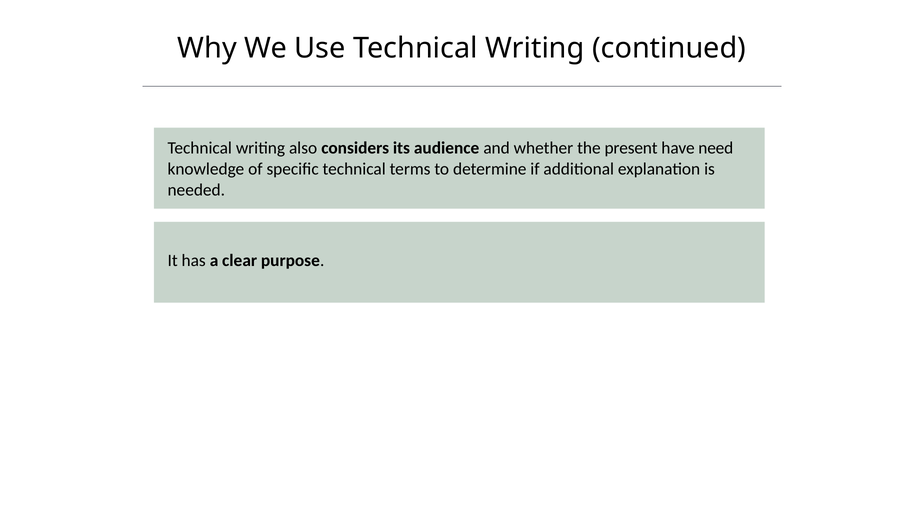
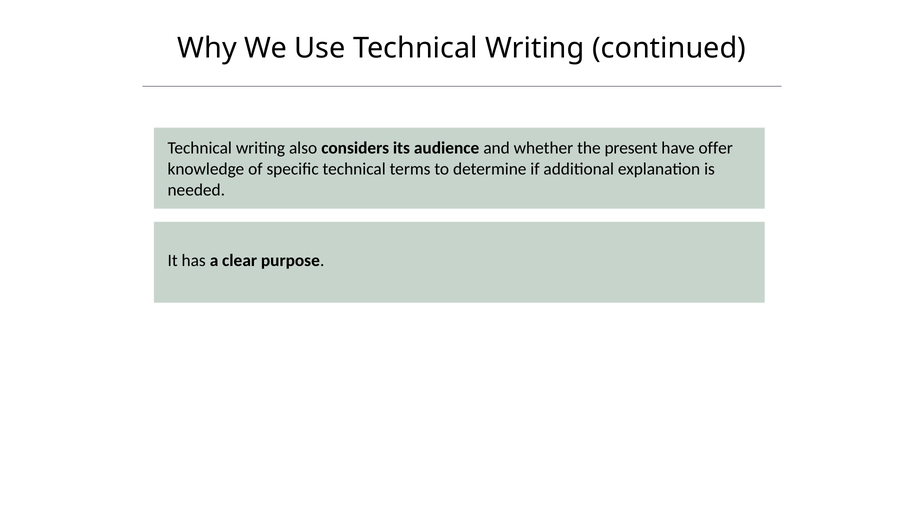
need: need -> offer (716, 148)
